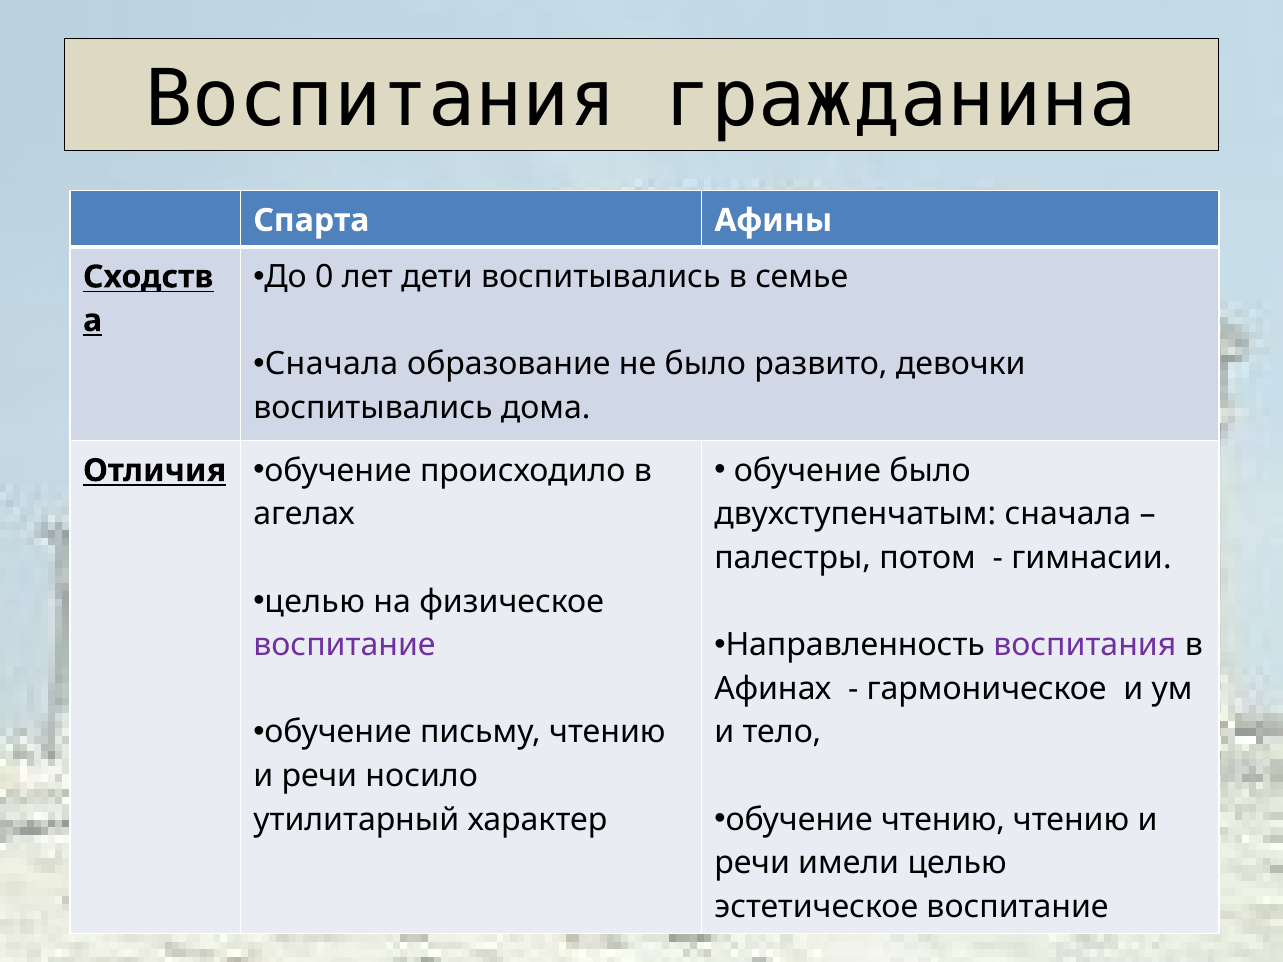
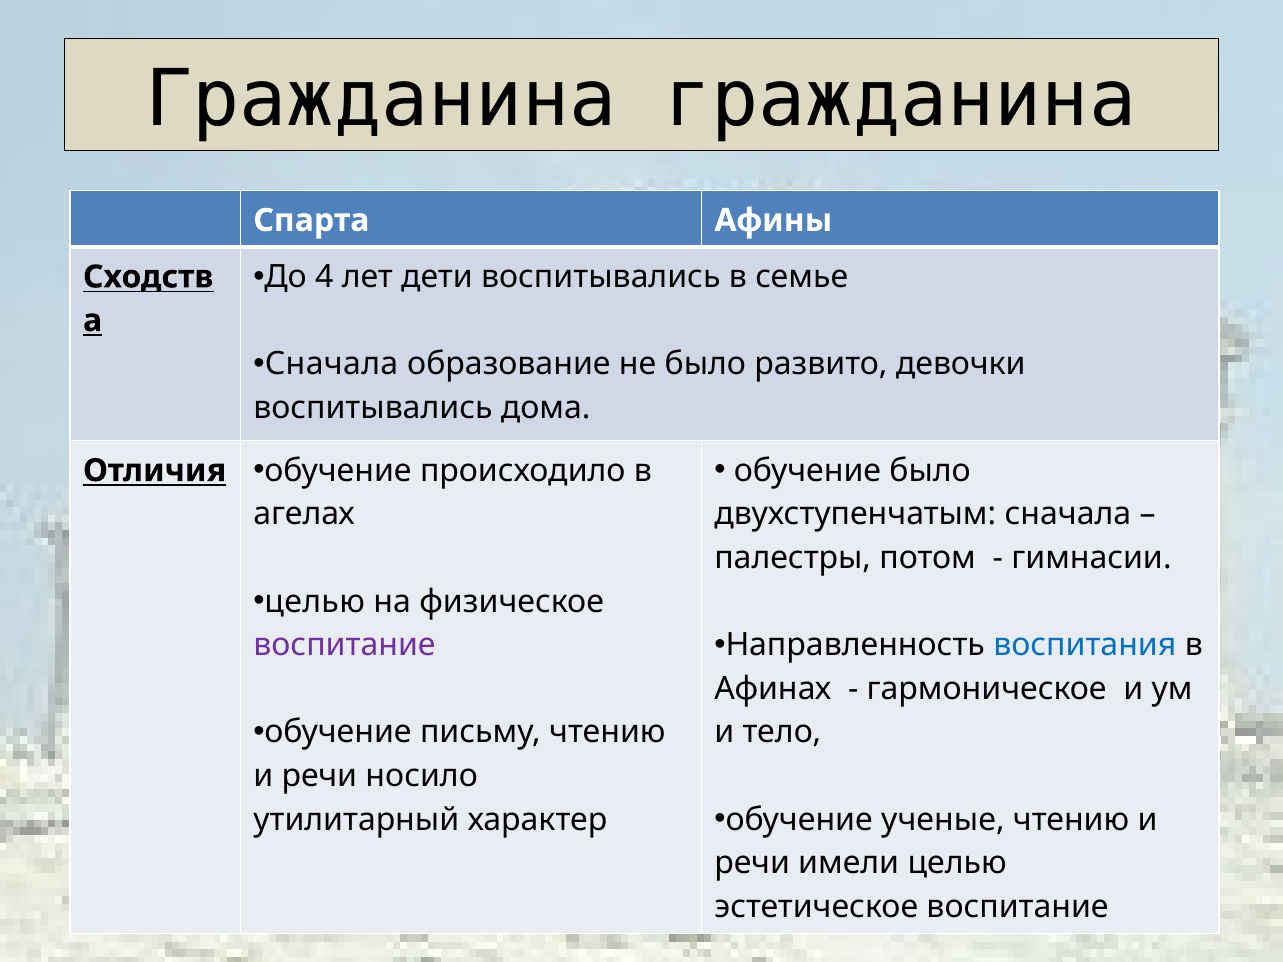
Воспитания: Воспитания -> Гражданина (381, 100)
0: 0 -> 4 (324, 277)
воспитания colour: purple -> blue (1085, 645)
обучение чтению: чтению -> ученые (943, 820)
